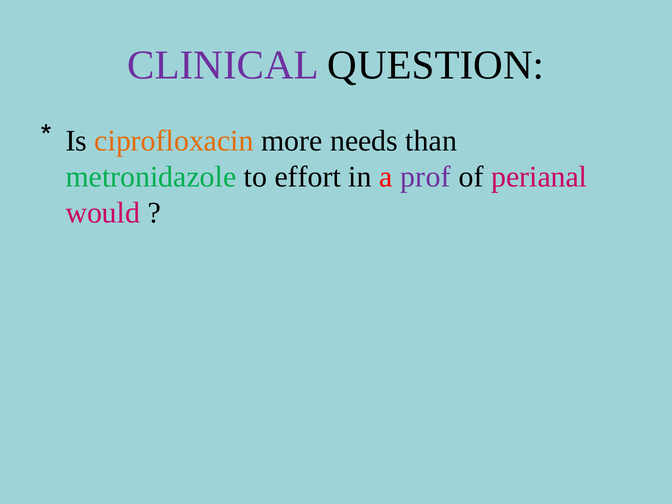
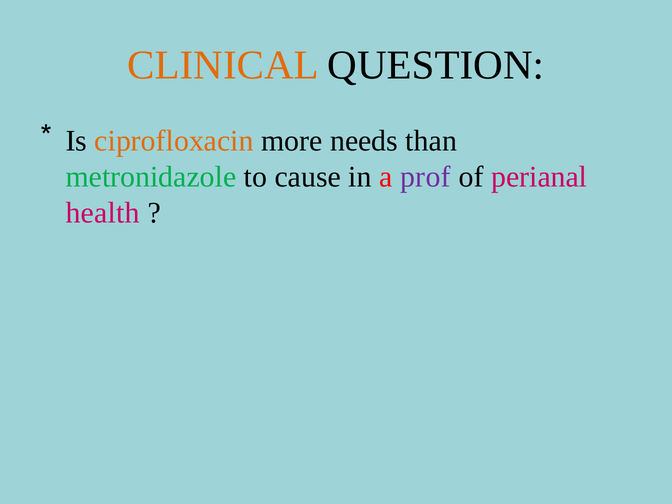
CLINICAL colour: purple -> orange (223, 65)
effort: effort -> cause (308, 177)
would: would -> health (103, 213)
